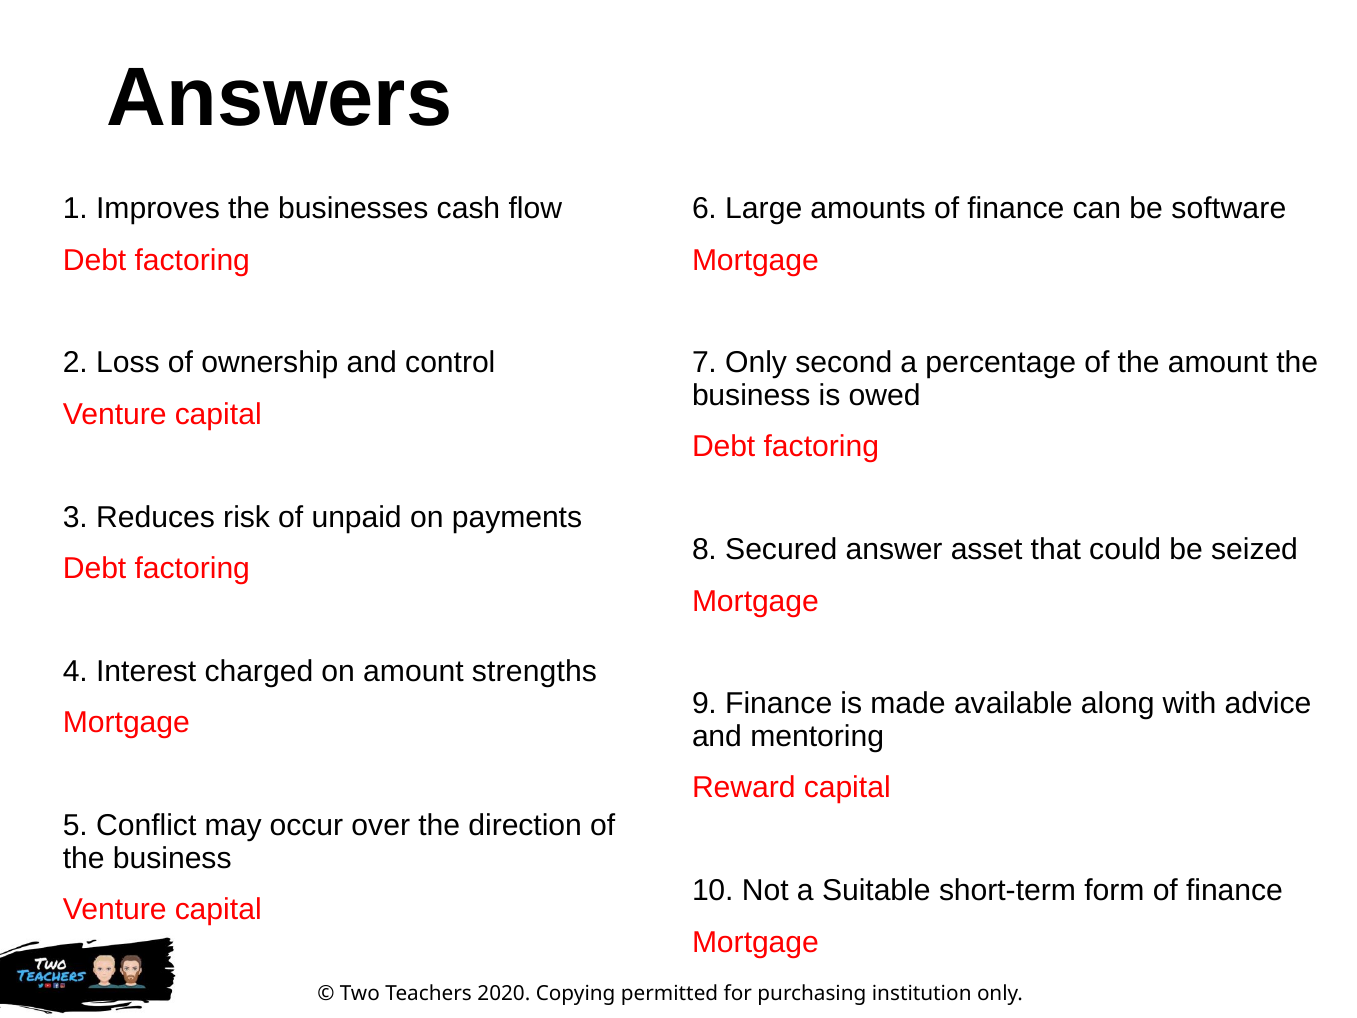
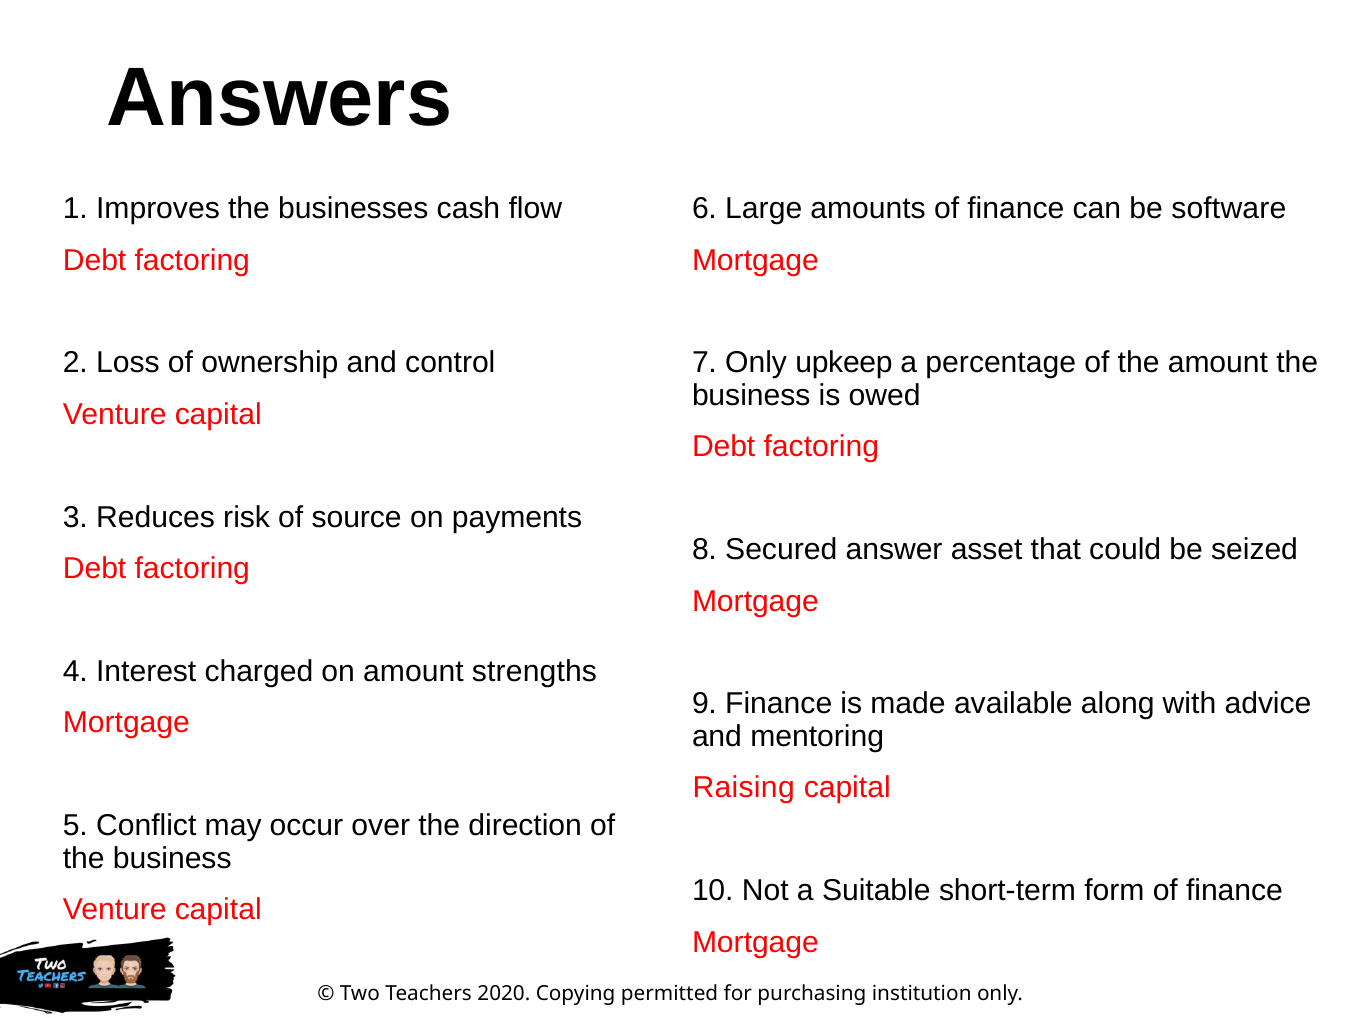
second: second -> upkeep (844, 363)
unpaid: unpaid -> source (357, 517)
Reward: Reward -> Raising (744, 788)
